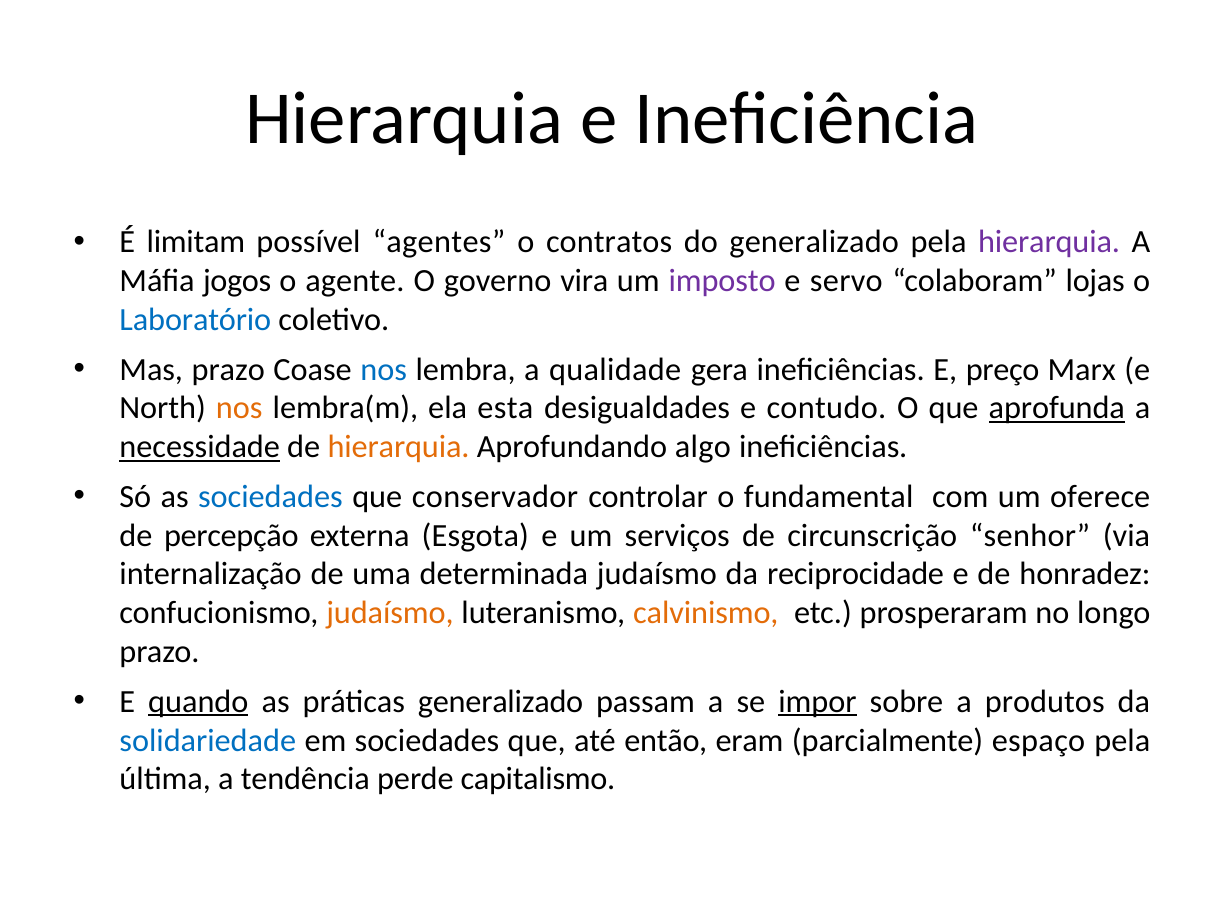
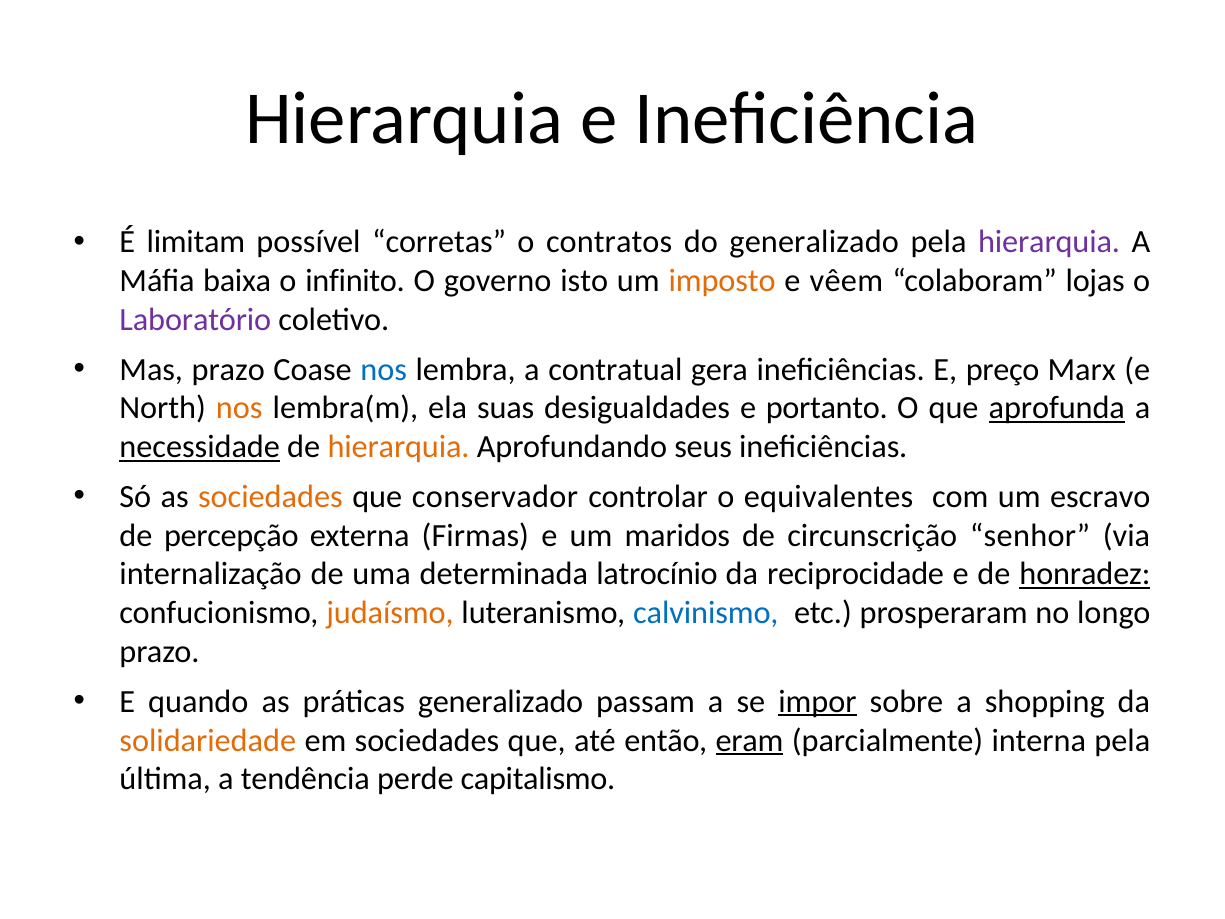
agentes: agentes -> corretas (439, 242)
jogos: jogos -> baixa (237, 281)
agente: agente -> infinito (355, 281)
vira: vira -> isto (584, 281)
imposto colour: purple -> orange (722, 281)
servo: servo -> vêem (846, 281)
Laboratório colour: blue -> purple (195, 320)
qualidade: qualidade -> contratual (615, 369)
esta: esta -> suas (506, 408)
contudo: contudo -> portanto (827, 408)
algo: algo -> seus (703, 447)
sociedades colour: blue -> orange (270, 497)
fundamental: fundamental -> equivalentes (829, 497)
oferece: oferece -> escravo (1100, 497)
Esgota: Esgota -> Firmas (475, 535)
serviços: serviços -> maridos (677, 535)
determinada judaísmo: judaísmo -> latrocínio (657, 574)
honradez underline: none -> present (1085, 574)
calvinismo colour: orange -> blue (706, 613)
quando underline: present -> none (198, 701)
produtos: produtos -> shopping (1045, 701)
solidariedade colour: blue -> orange (208, 740)
eram underline: none -> present (750, 740)
espaço: espaço -> interna (1039, 740)
